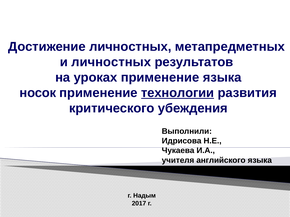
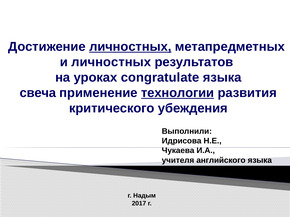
личностных underline: none -> present (130, 47)
уроках применение: применение -> congratulate (160, 78)
носок: носок -> свеча (38, 93)
